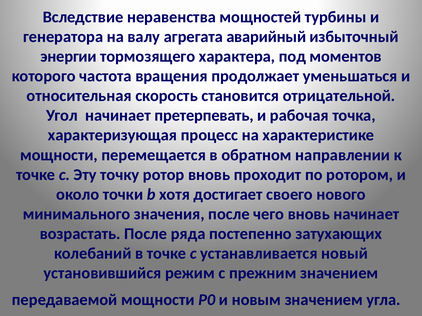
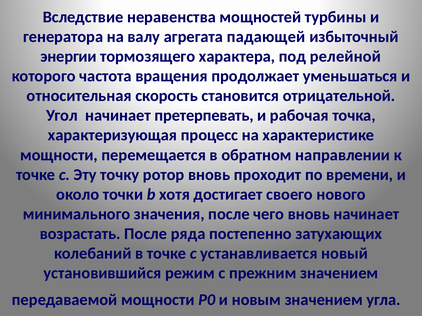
аварийный: аварийный -> падающей (266, 37)
моментов: моментов -> релейной (345, 57)
ротором: ротором -> времени (360, 175)
